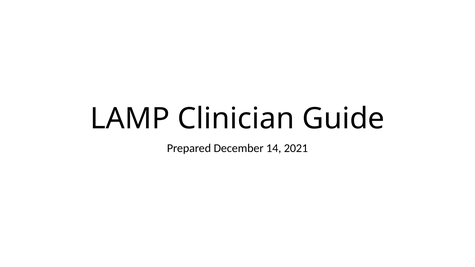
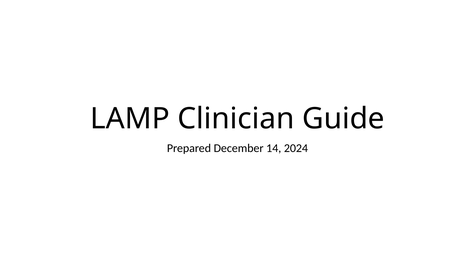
2021: 2021 -> 2024 (296, 148)
